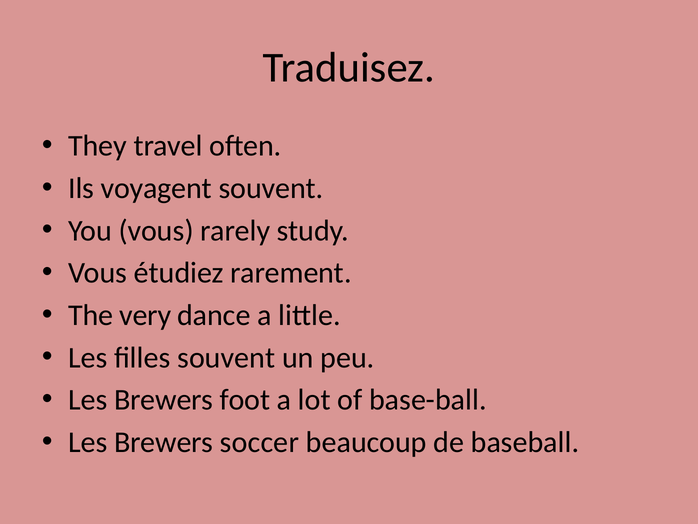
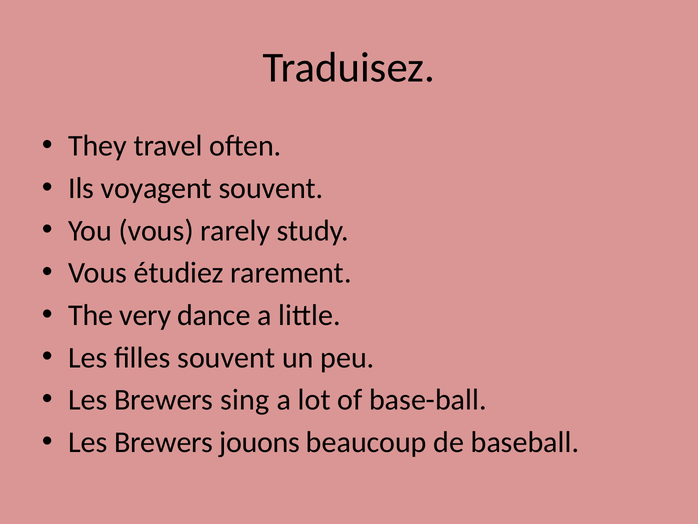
foot: foot -> sing (245, 400)
soccer: soccer -> jouons (260, 442)
